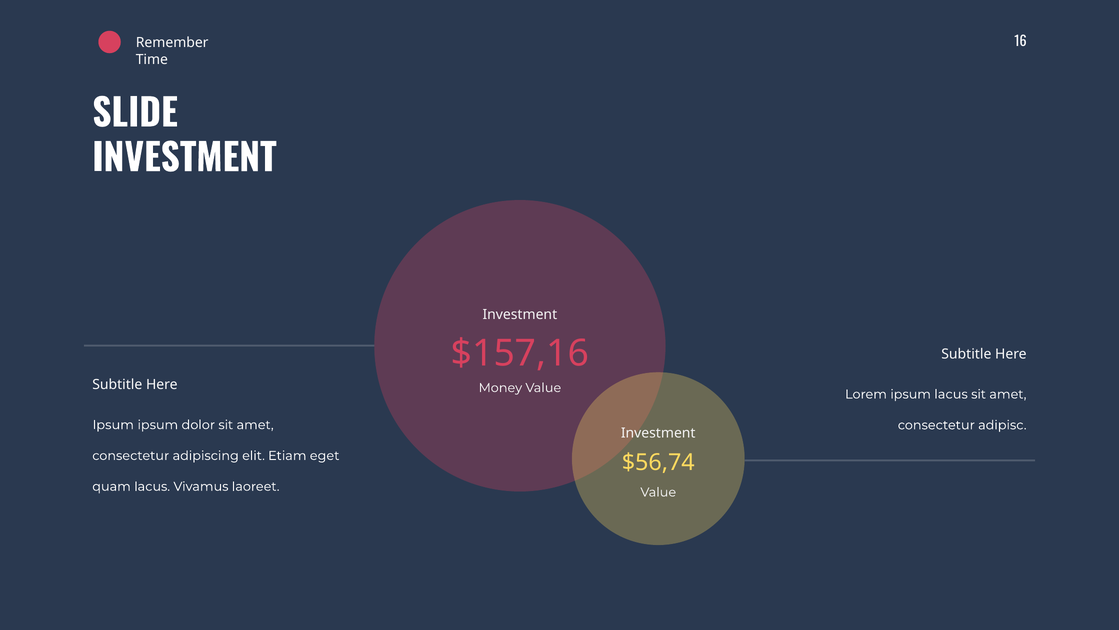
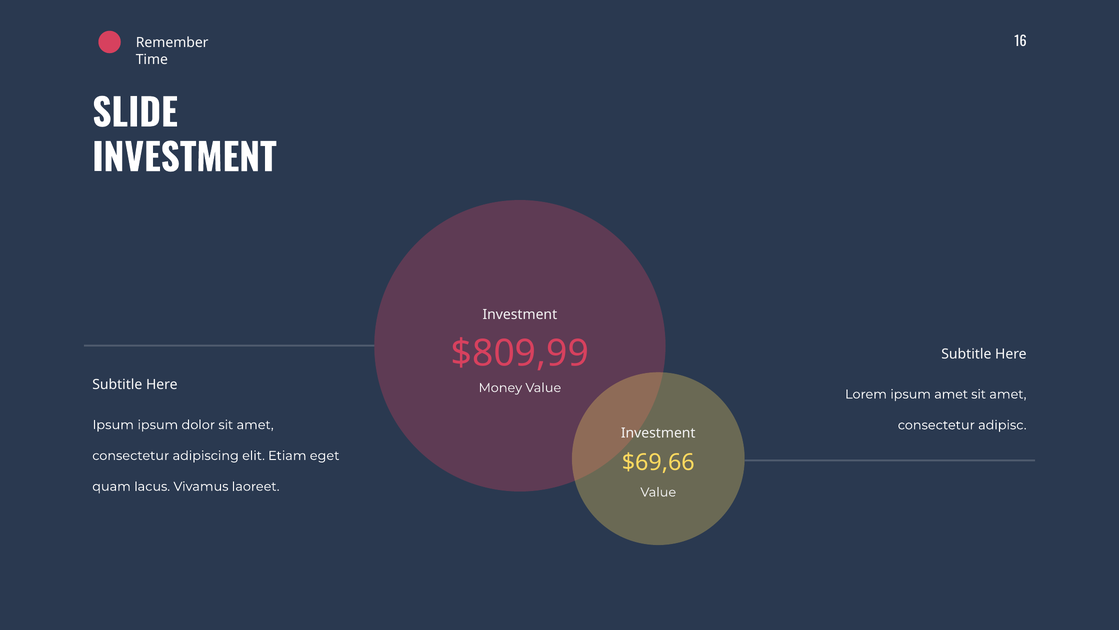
$157,16: $157,16 -> $809,99 (520, 353)
ipsum lacus: lacus -> amet (951, 394)
$56,74: $56,74 -> $69,66 (658, 462)
